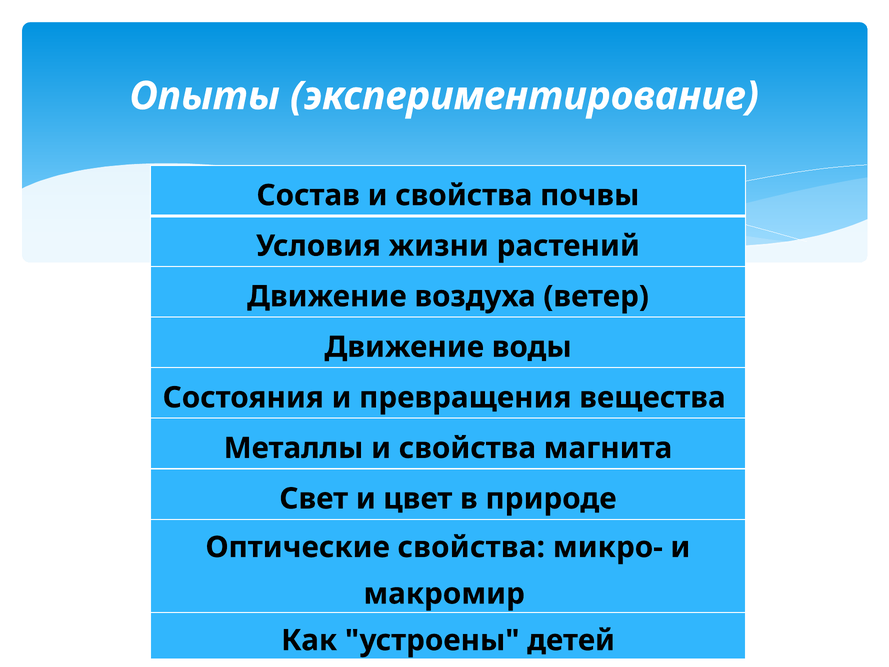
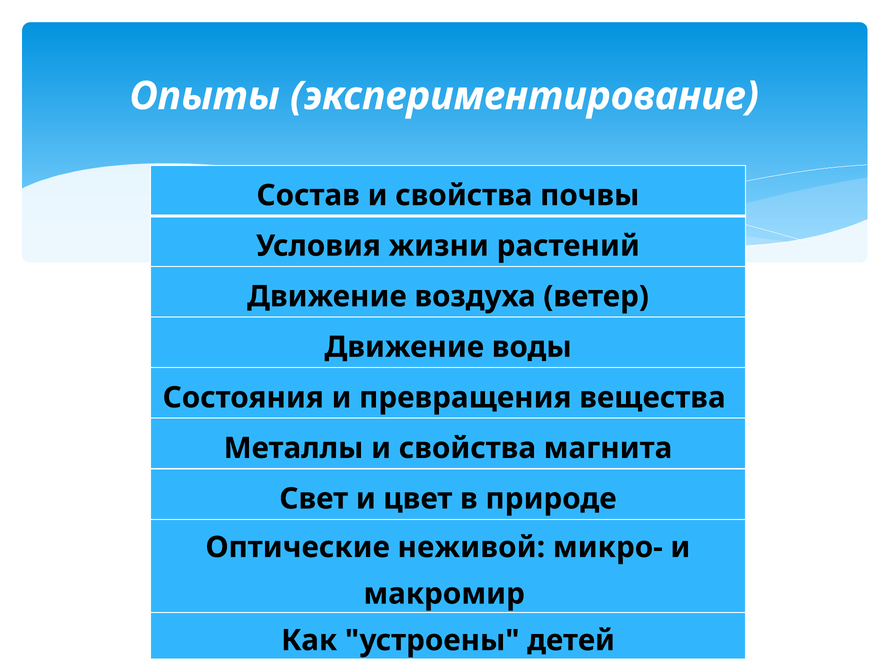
Оптические свойства: свойства -> неживой (471, 547)
